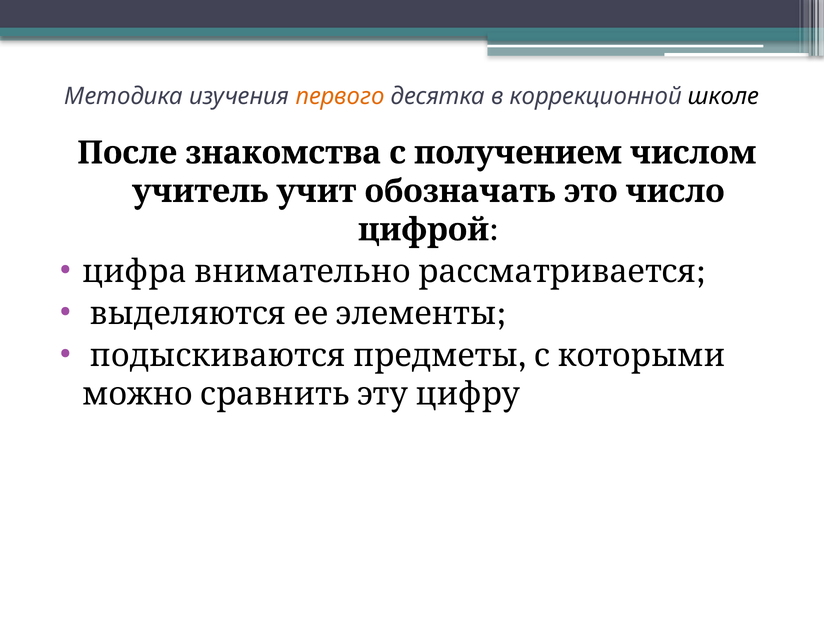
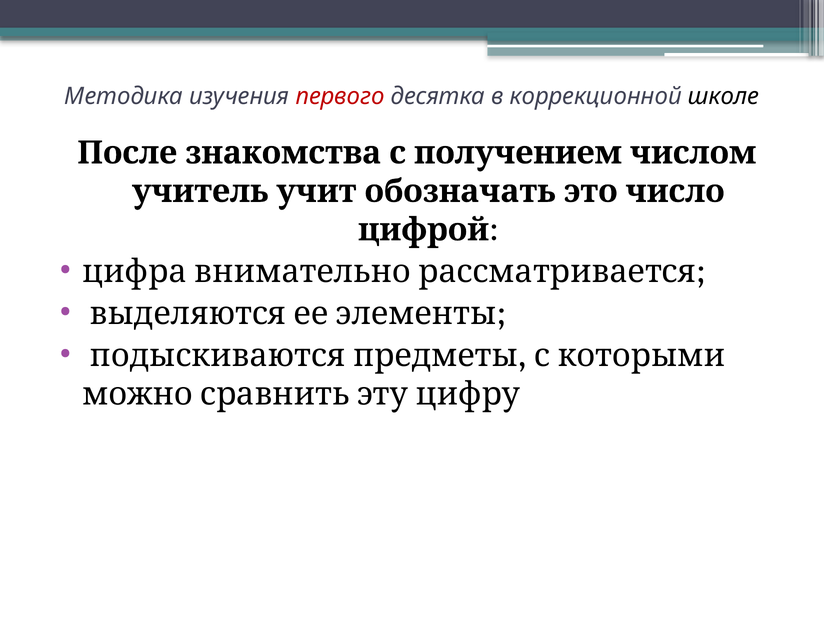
первого colour: orange -> red (340, 97)
